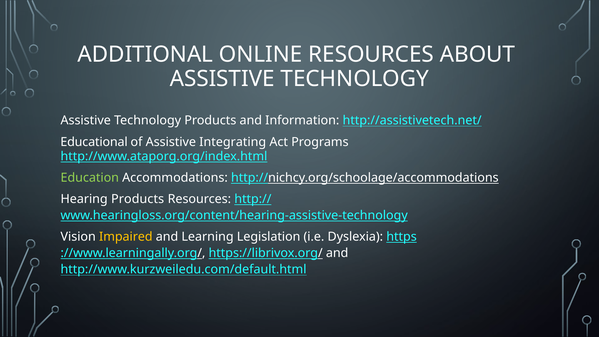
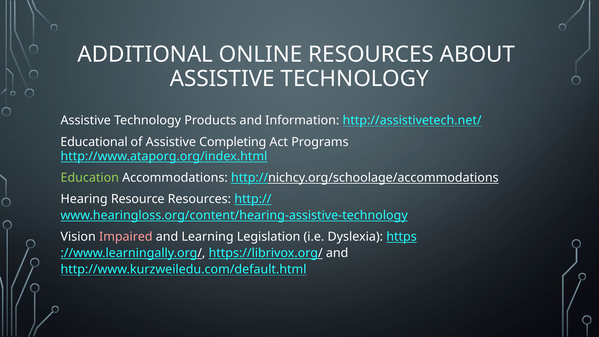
Integrating: Integrating -> Completing (233, 142)
Hearing Products: Products -> Resource (138, 199)
Impaired colour: yellow -> pink (126, 237)
